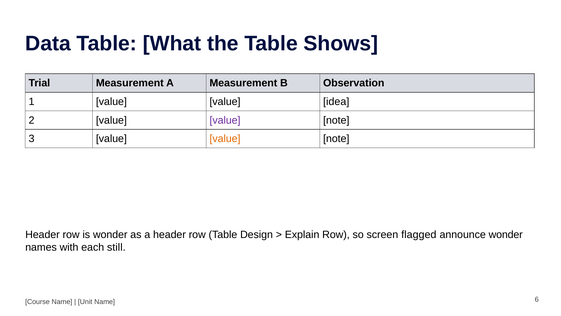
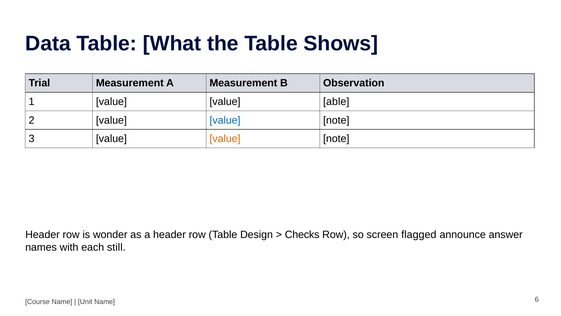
idea: idea -> able (336, 102)
value colour: purple -> blue (225, 120)
Explain: Explain -> Checks (302, 234)
announce wonder: wonder -> answer (506, 234)
